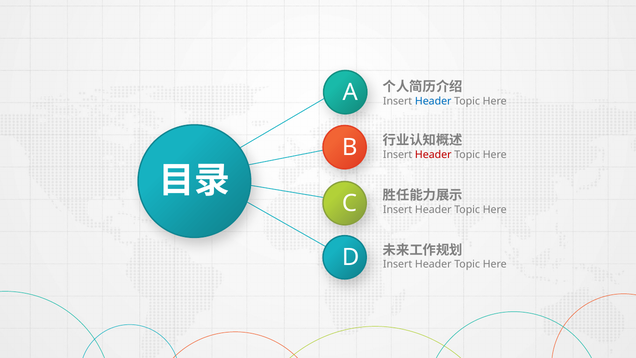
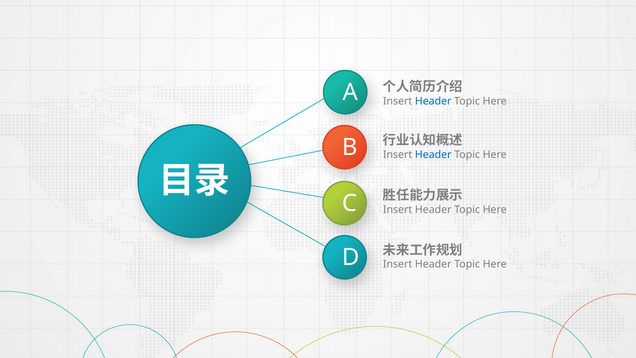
Header colour: red -> blue (433, 154)
